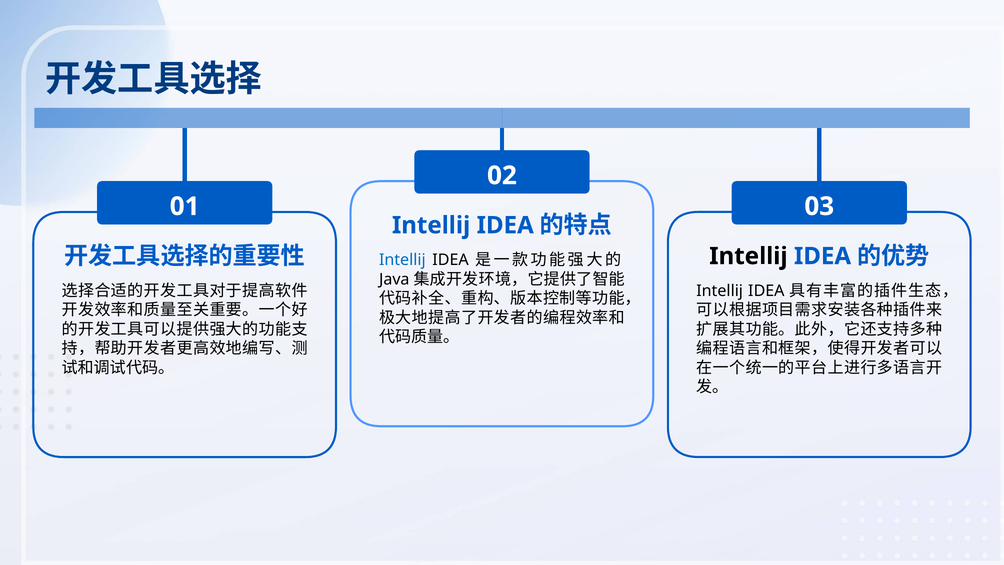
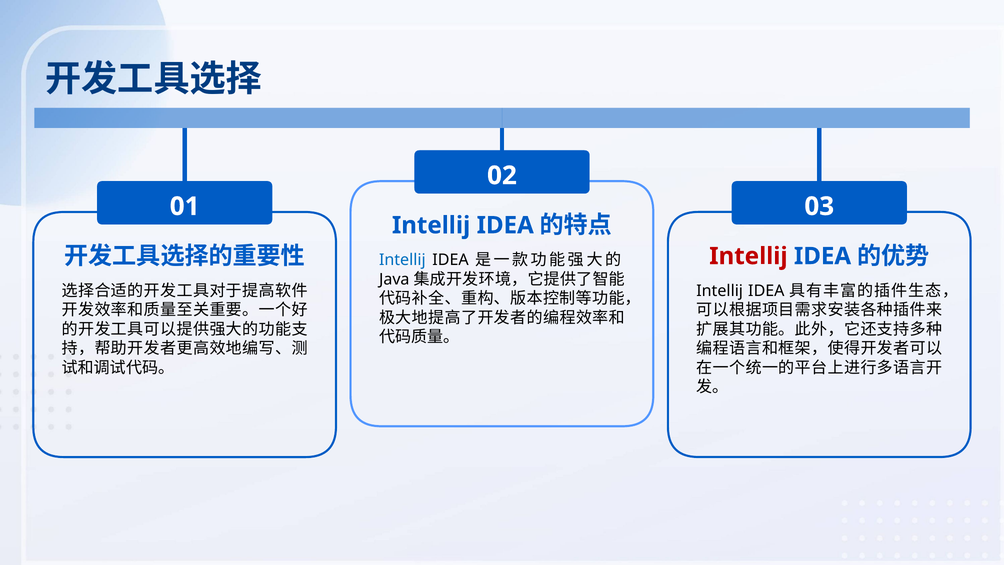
Intellij colour: black -> red (748, 256)
